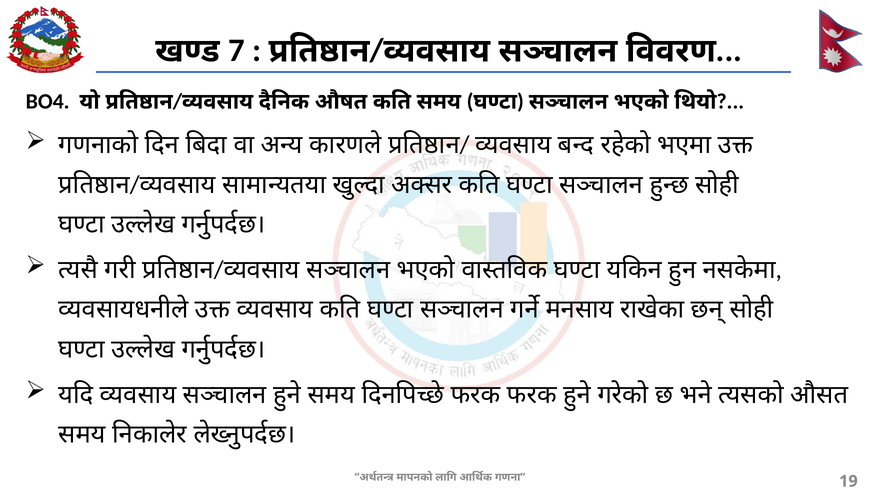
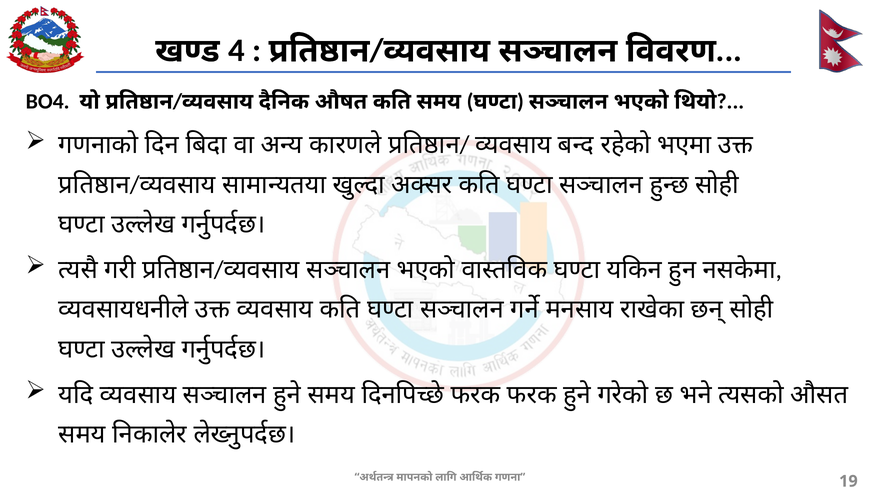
7: 7 -> 4 (236, 51)
